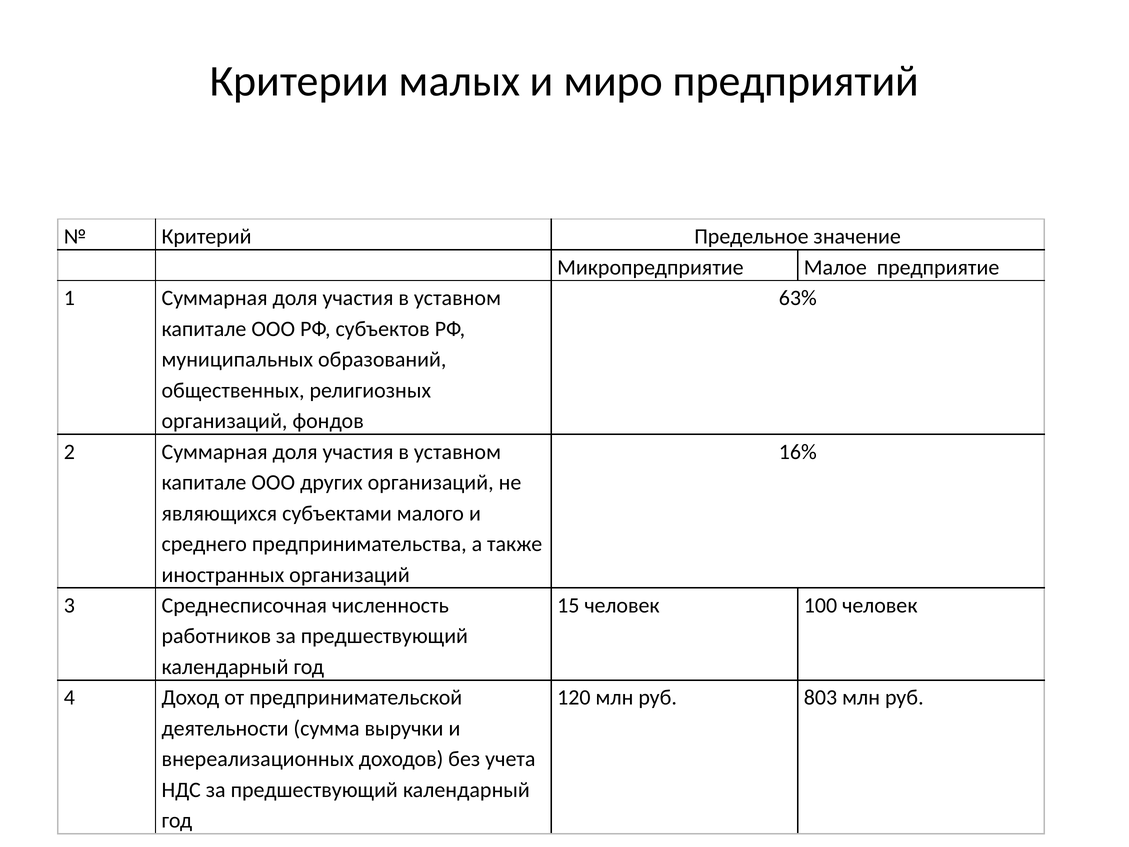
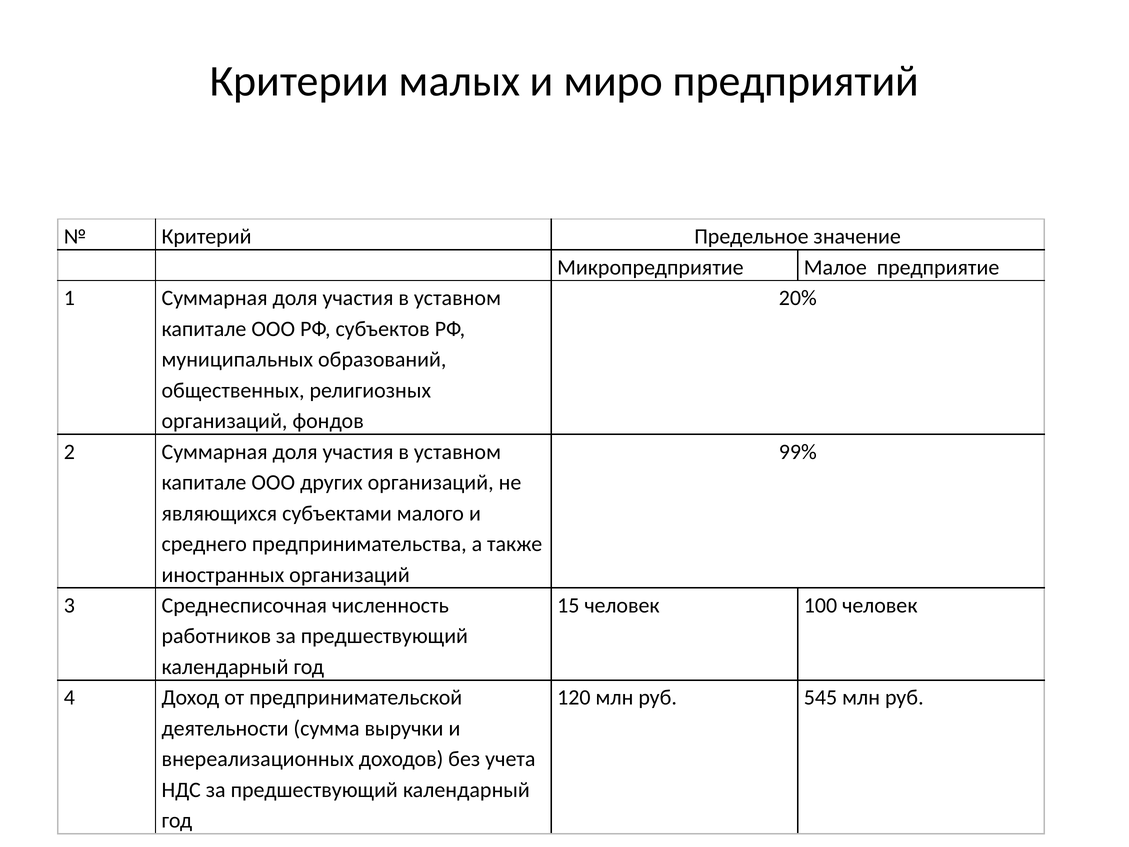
63%: 63% -> 20% (798, 298)
16%: 16% -> 99% (798, 452)
803: 803 -> 545 (820, 698)
